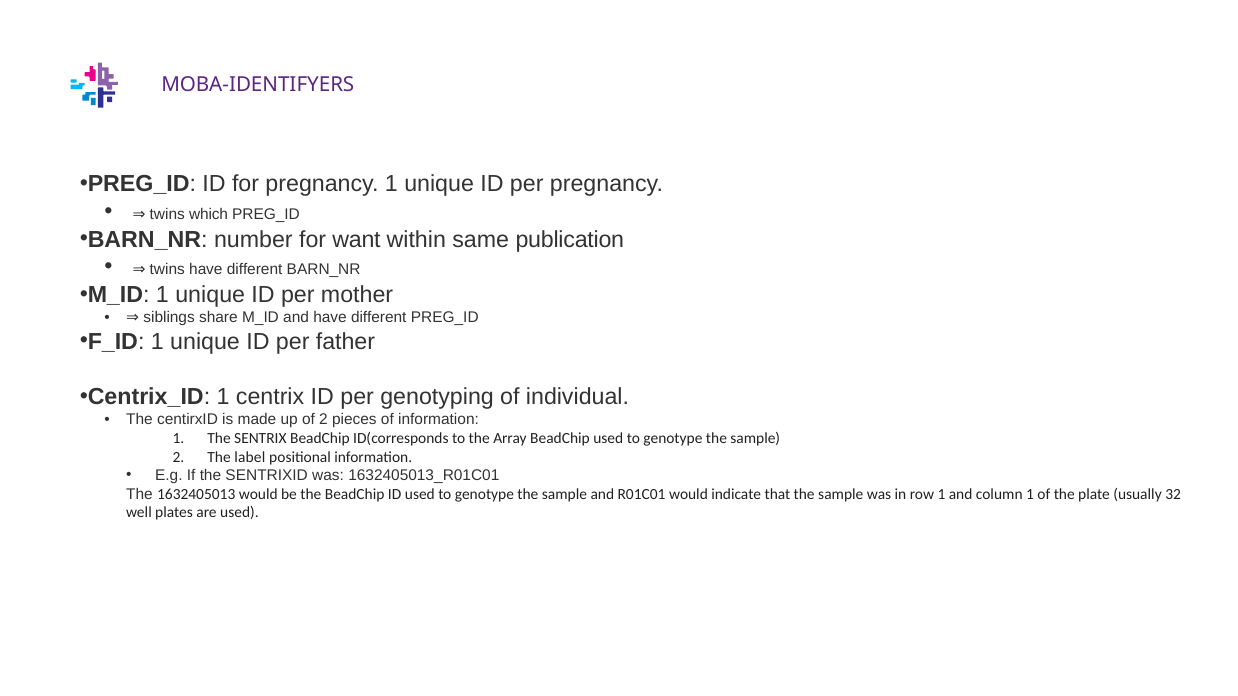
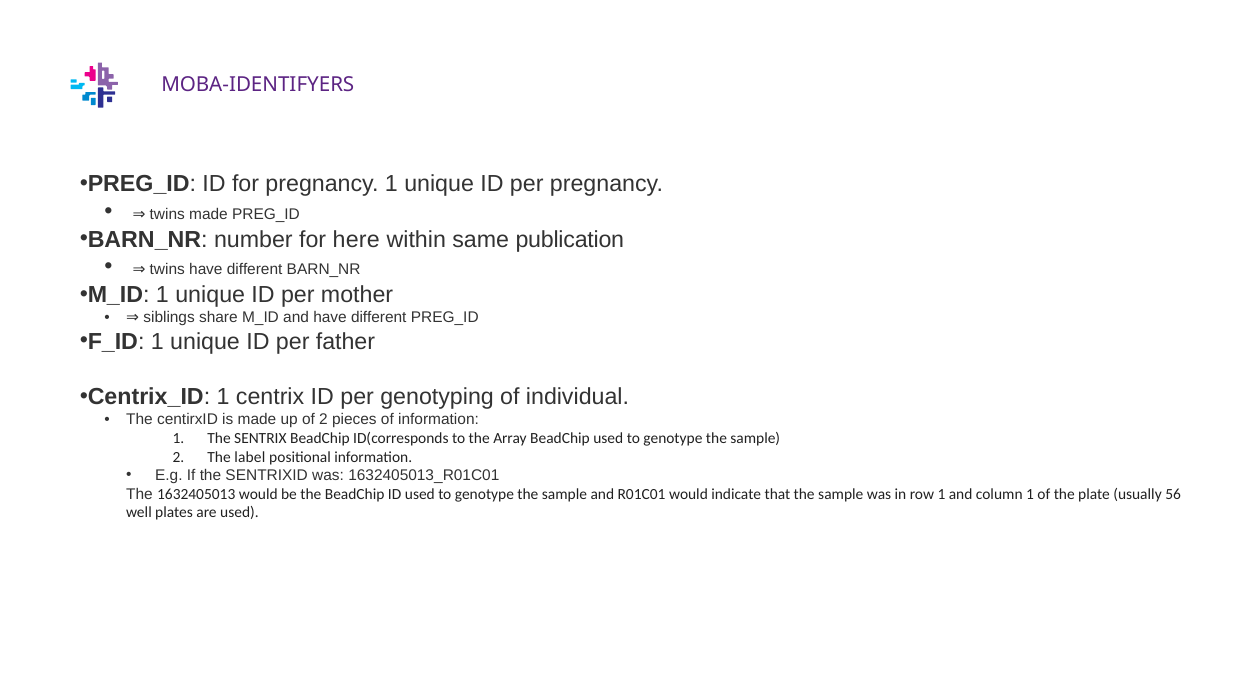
twins which: which -> made (208, 214)
want: want -> here (356, 240)
32: 32 -> 56 (1173, 494)
